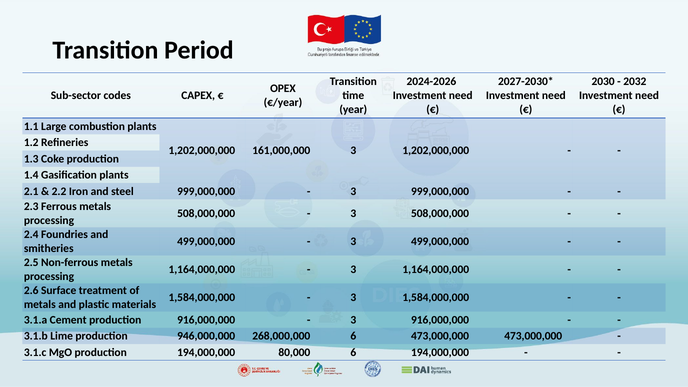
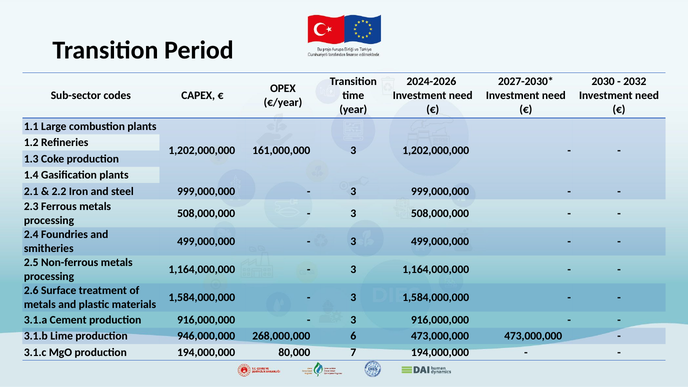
80,000 6: 6 -> 7 (353, 352)
